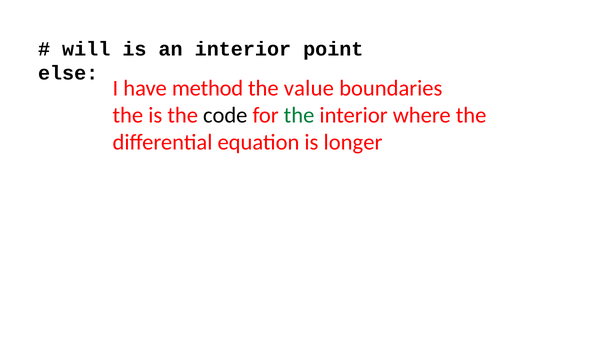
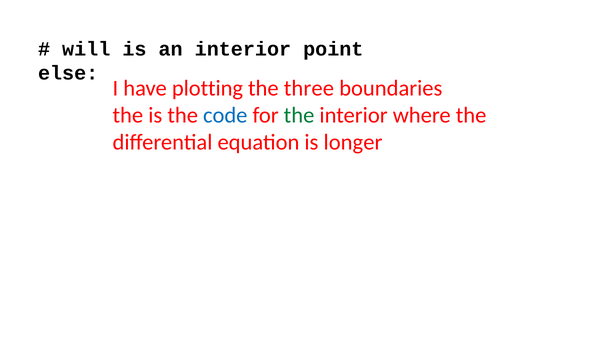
method: method -> plotting (207, 88)
value: value -> three (309, 88)
code colour: black -> blue (225, 115)
